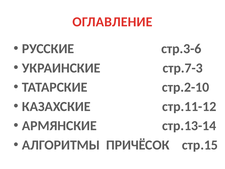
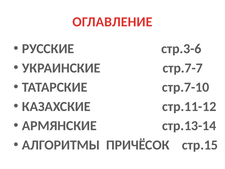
стр.7-3: стр.7-3 -> стр.7-7 (183, 68)
стр.2-10: стр.2-10 -> стр.7-10 (186, 87)
